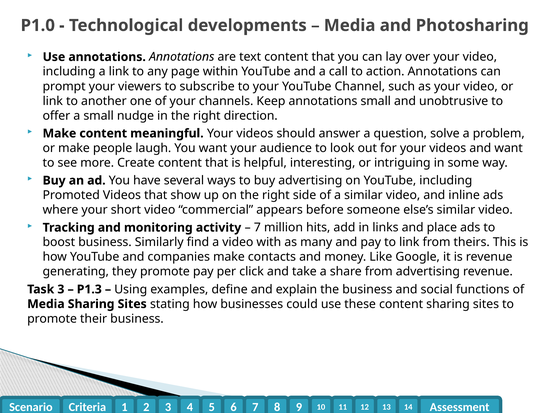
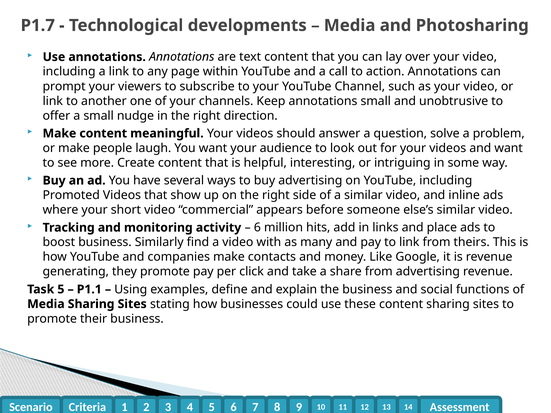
P1.0: P1.0 -> P1.7 (38, 25)
7: 7 -> 6 (257, 228)
Task 3: 3 -> 5 (61, 290)
P1.3: P1.3 -> P1.1 (89, 290)
